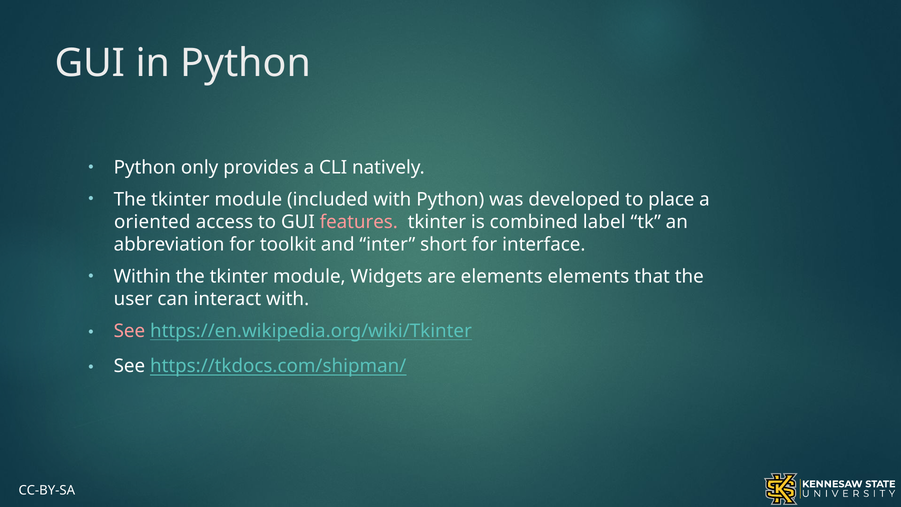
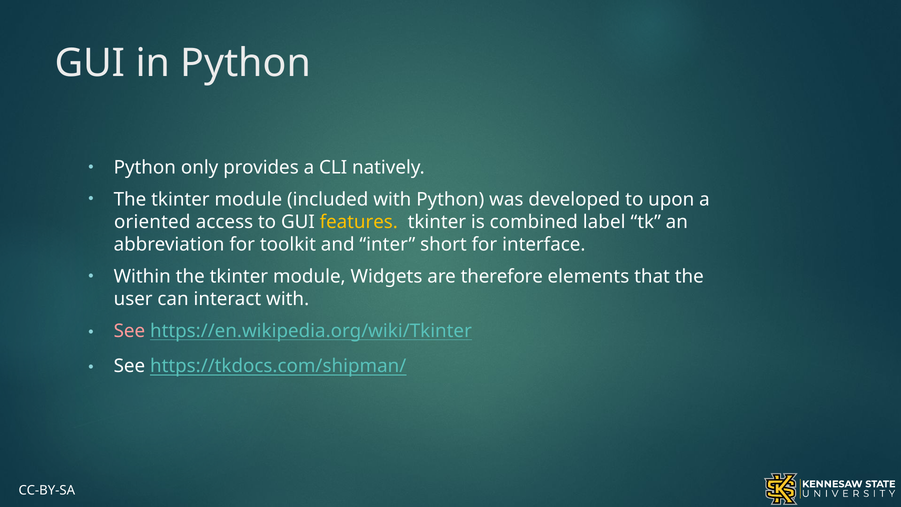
place: place -> upon (671, 200)
features colour: pink -> yellow (359, 222)
are elements: elements -> therefore (502, 277)
